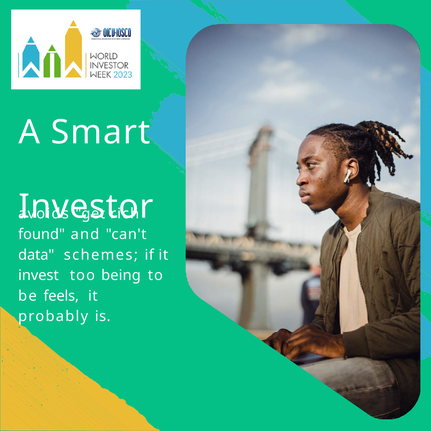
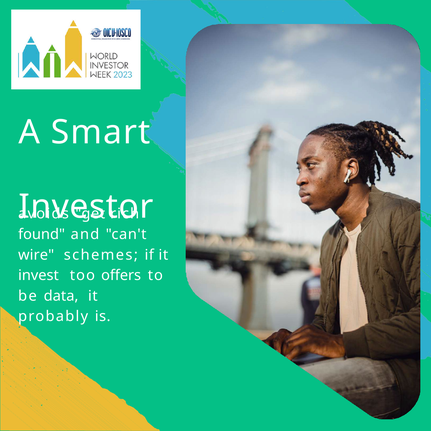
data: data -> wire (36, 255)
being: being -> offers (121, 275)
feels: feels -> data (61, 296)
